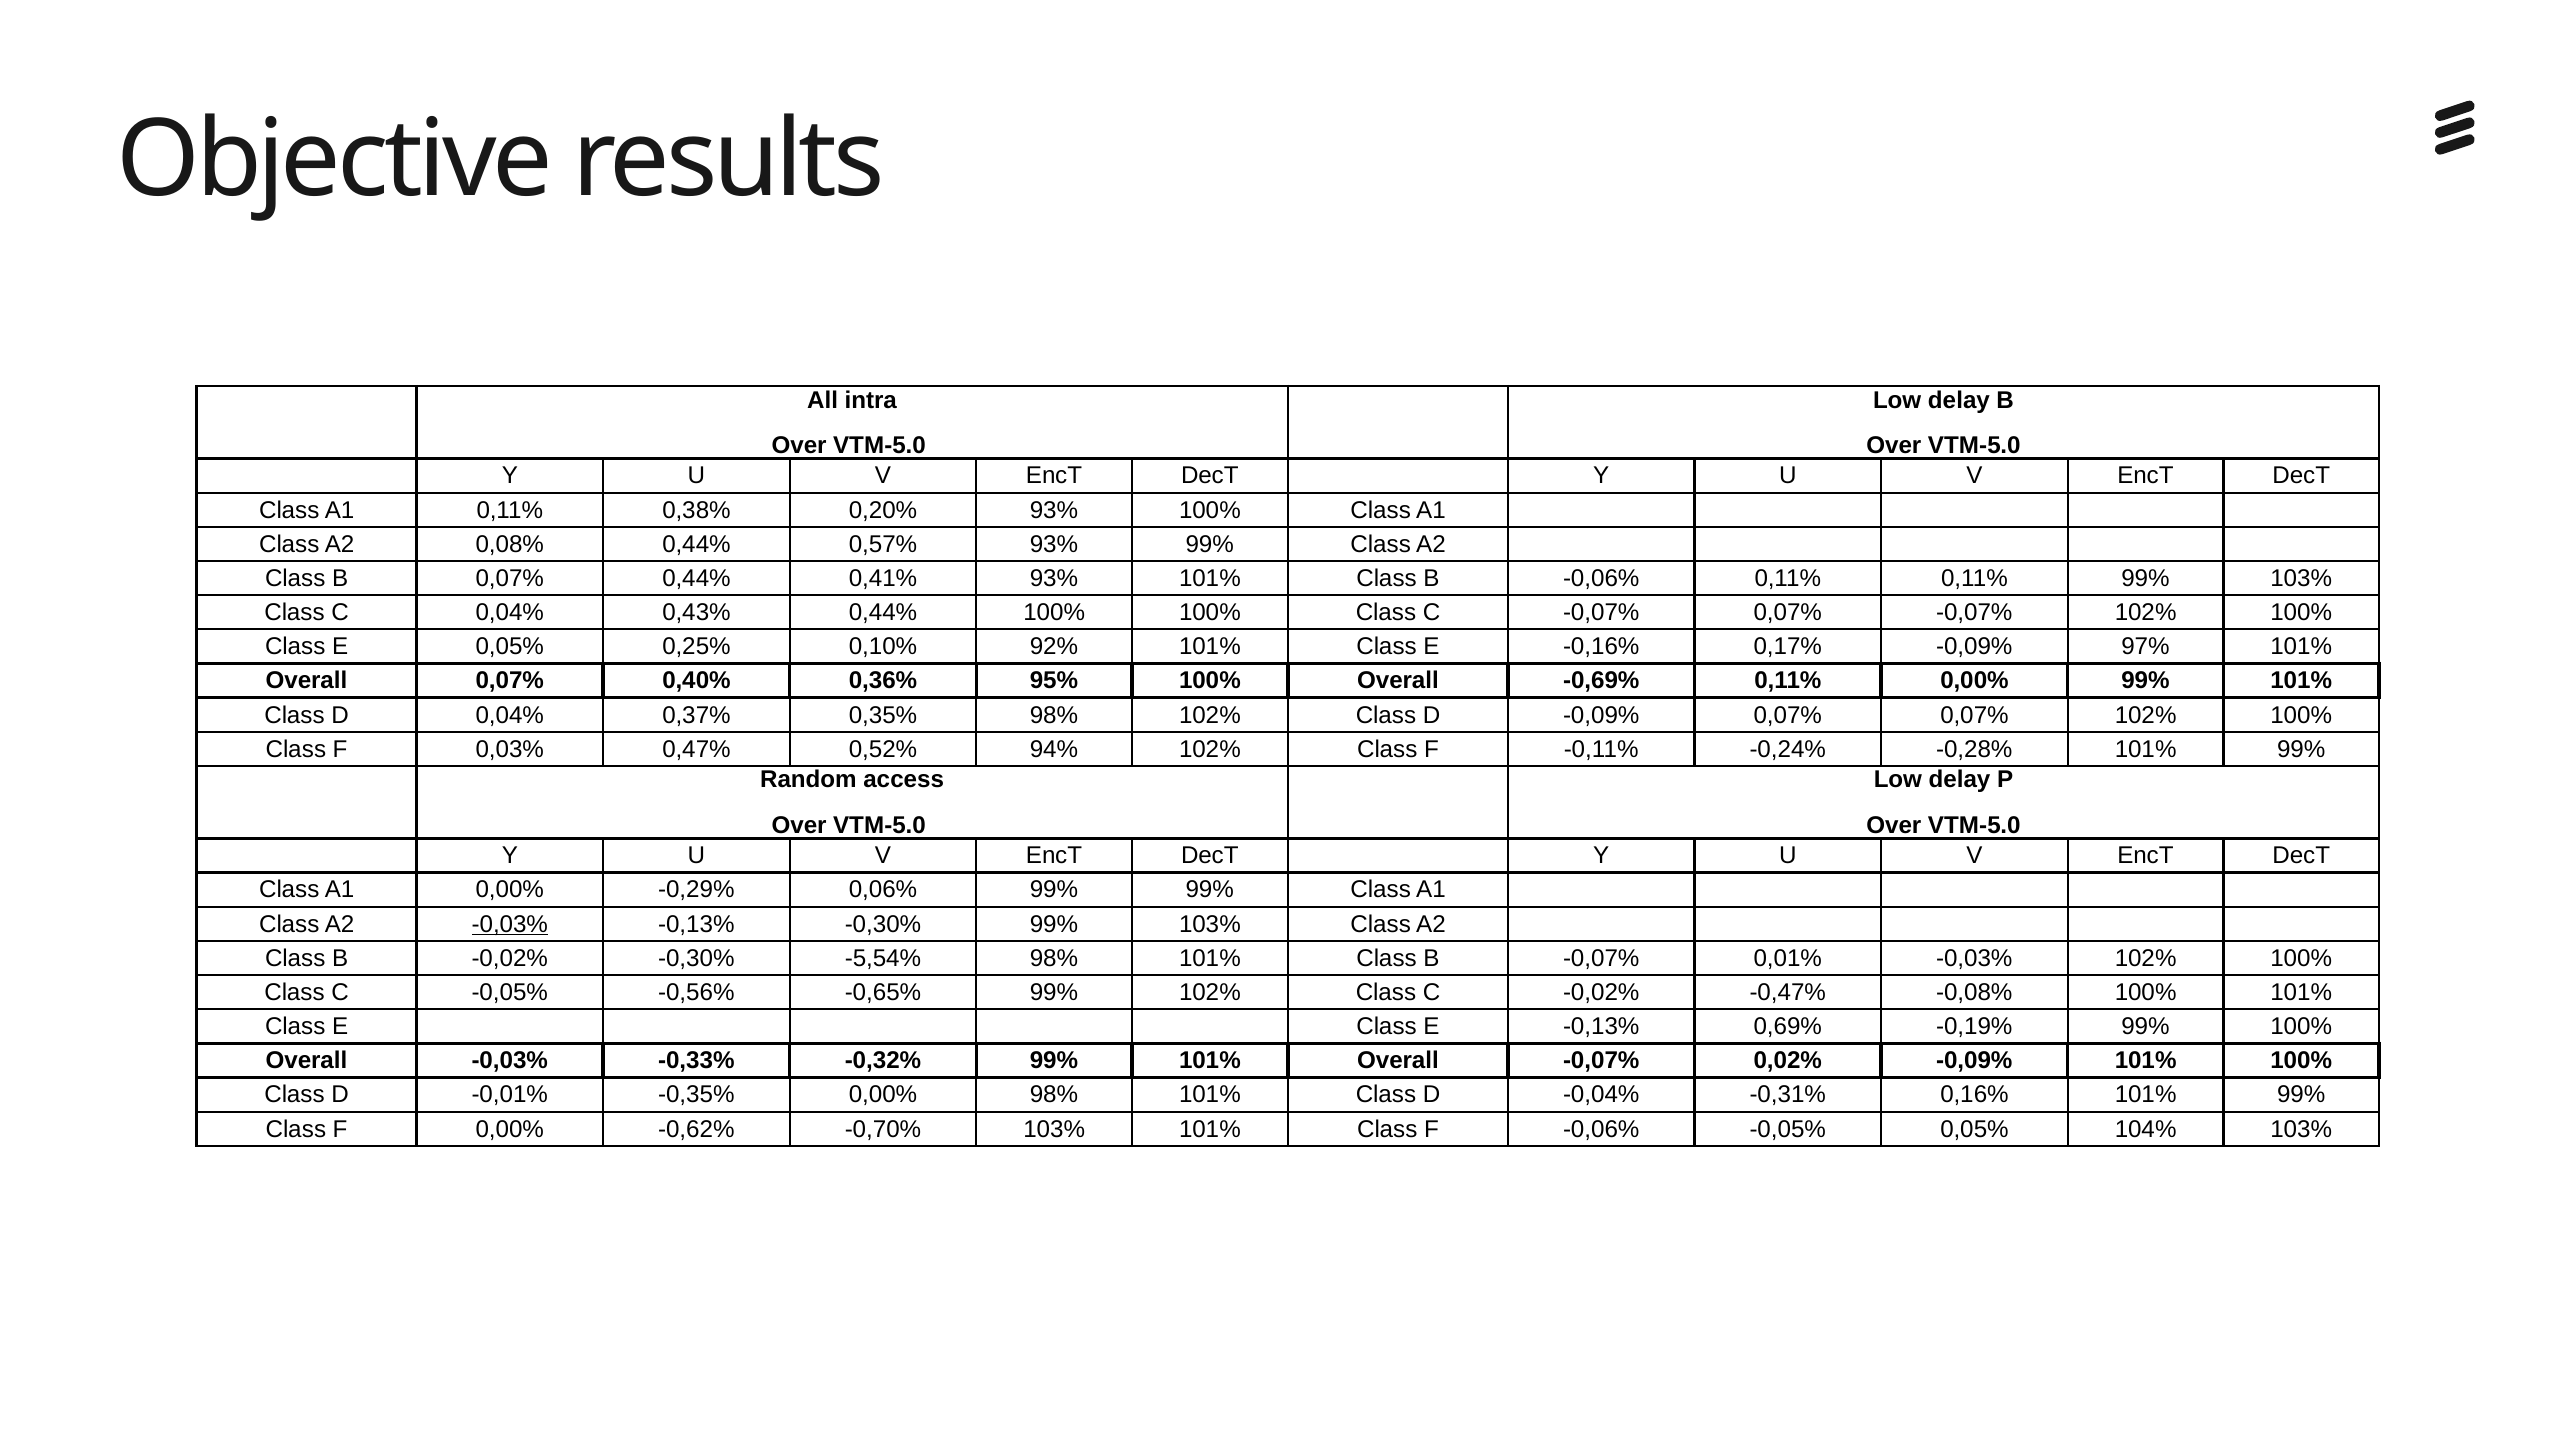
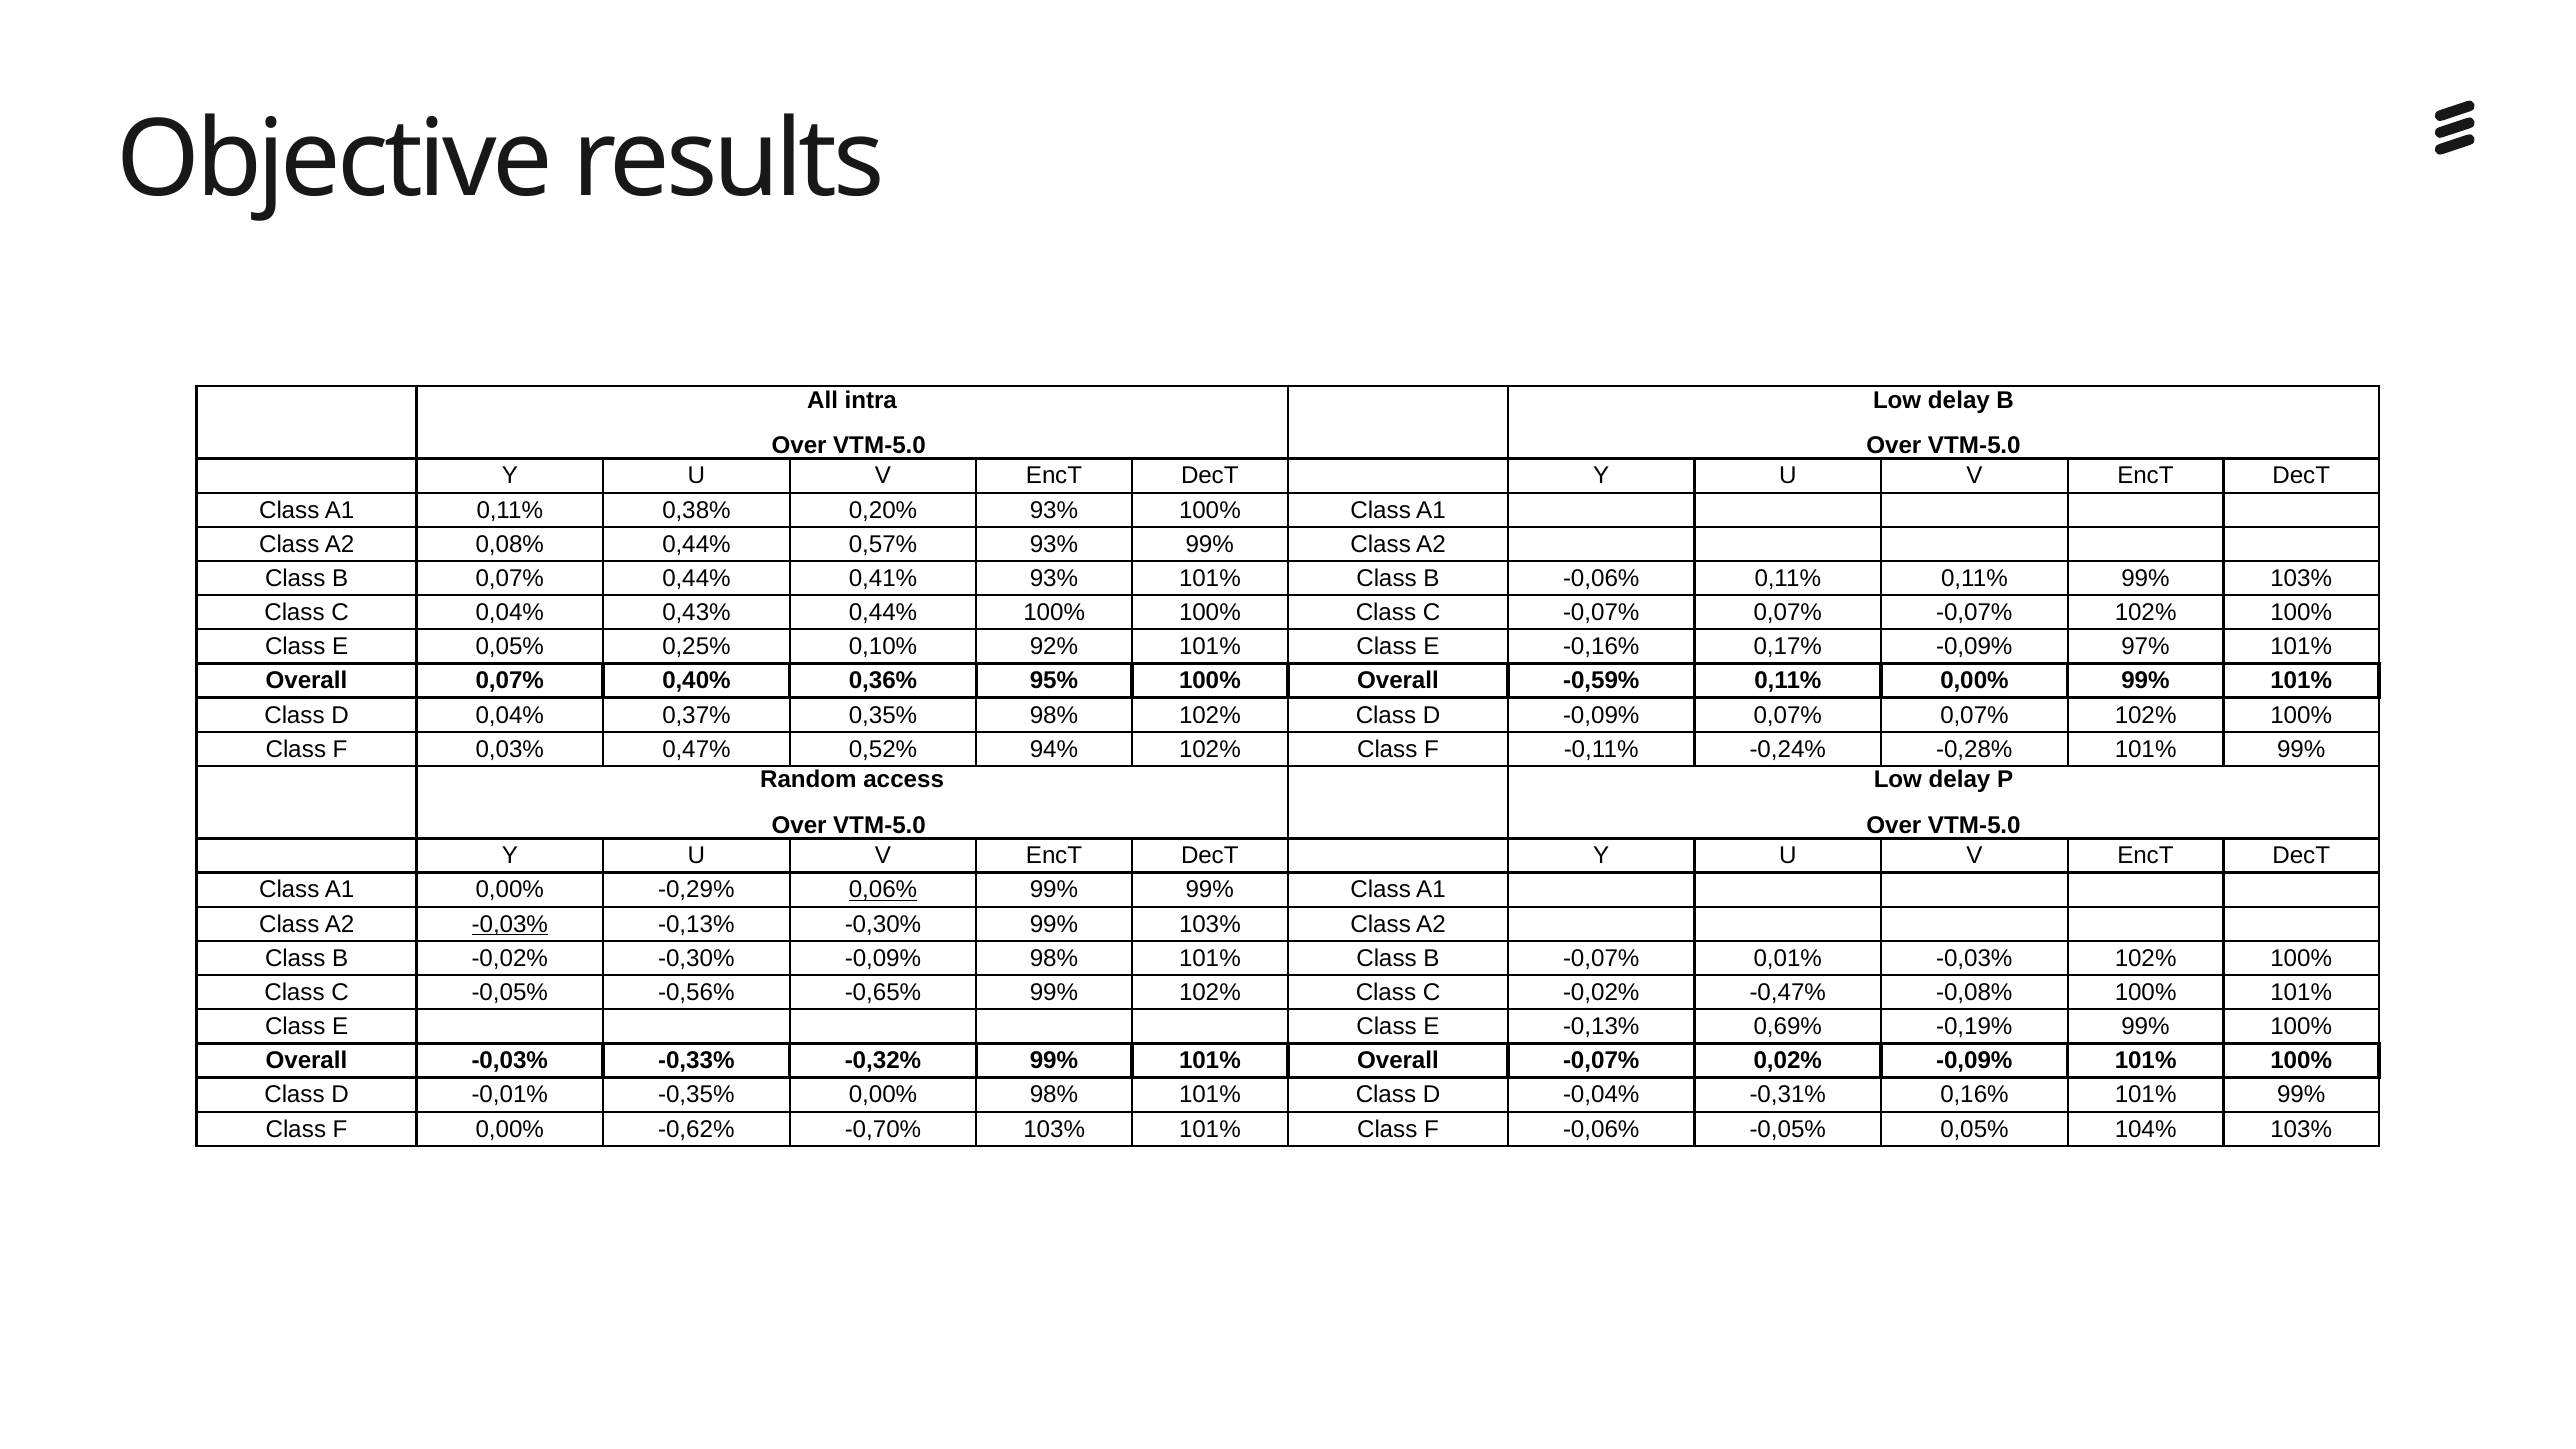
-0,69%: -0,69% -> -0,59% (1601, 681)
0,06% underline: none -> present (883, 890)
-0,30% -5,54%: -5,54% -> -0,09% (883, 958)
